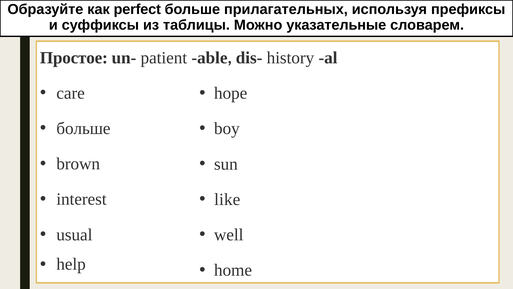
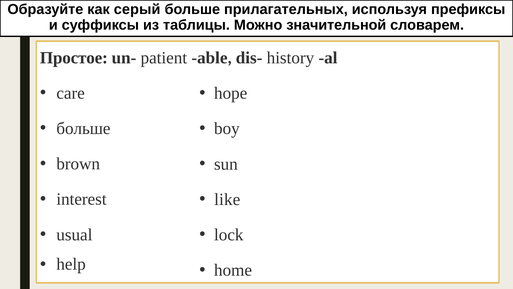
perfect: perfect -> cерый (137, 10)
указательные: указательные -> значительной (336, 25)
well: well -> lock (229, 235)
